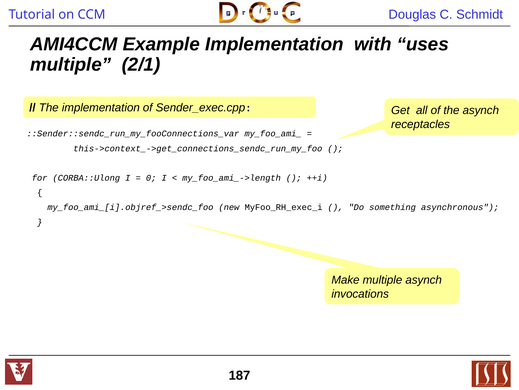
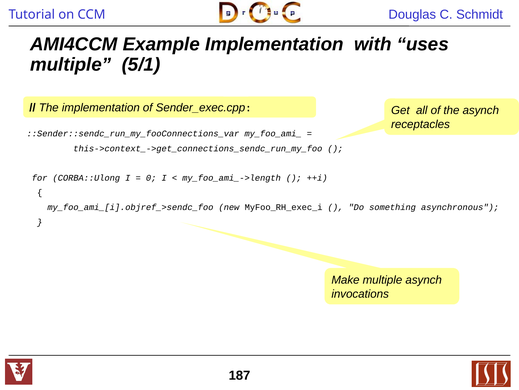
2/1: 2/1 -> 5/1 (141, 65)
